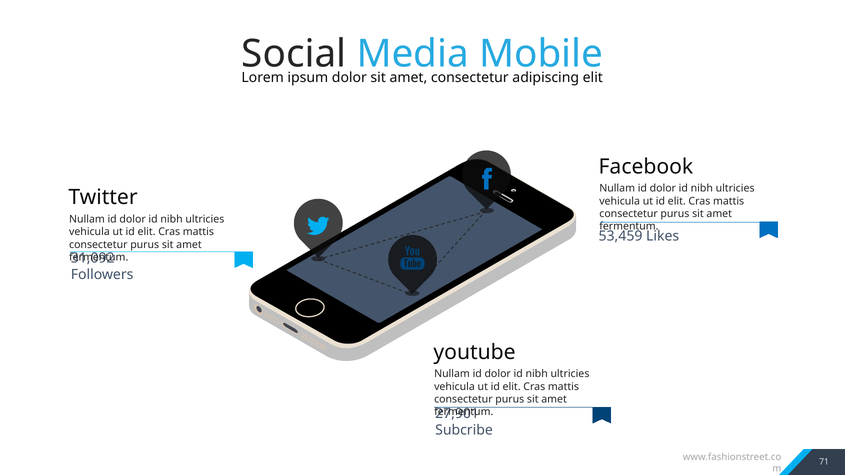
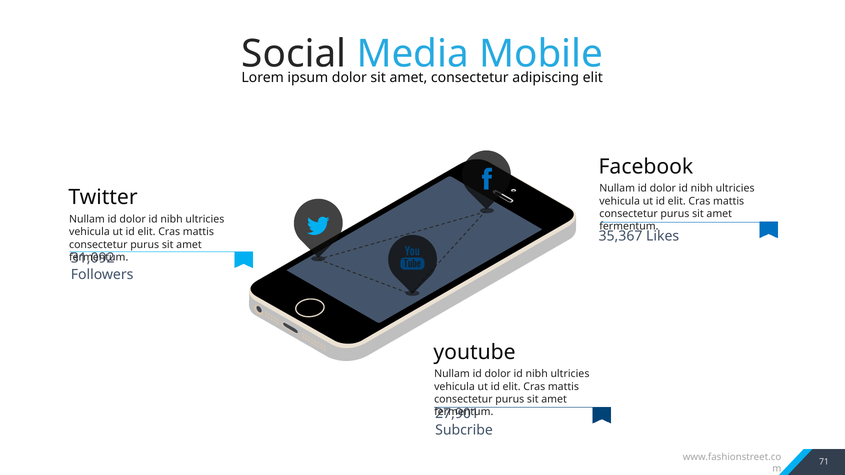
53,459: 53,459 -> 35,367 (621, 236)
